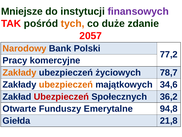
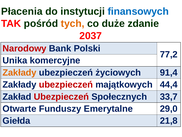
Mniejsze: Mniejsze -> Płacenia (22, 11)
finansowych colour: purple -> blue (138, 11)
2057: 2057 -> 2037 (91, 36)
Narodowy colour: orange -> red (25, 48)
Pracy: Pracy -> Unika (15, 60)
78,7: 78,7 -> 91,4 (169, 72)
ubezpieczeń colour: orange -> red (66, 84)
34,6: 34,6 -> 44,4 (169, 84)
36,2: 36,2 -> 33,7 (169, 96)
94,8: 94,8 -> 29,0 (169, 108)
